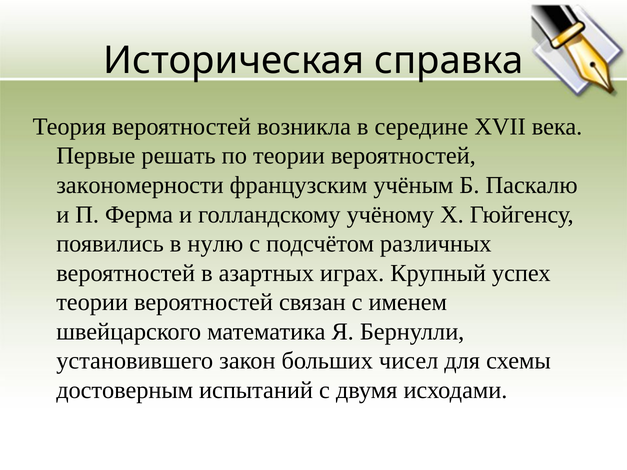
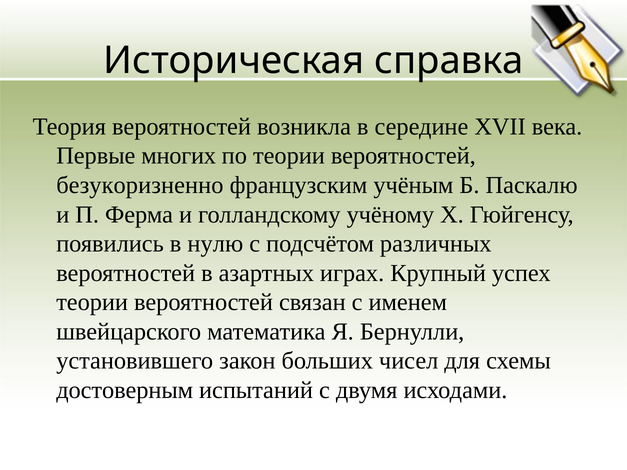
решать: решать -> многих (179, 156)
закономерности: закономерности -> безукоризненно (140, 185)
